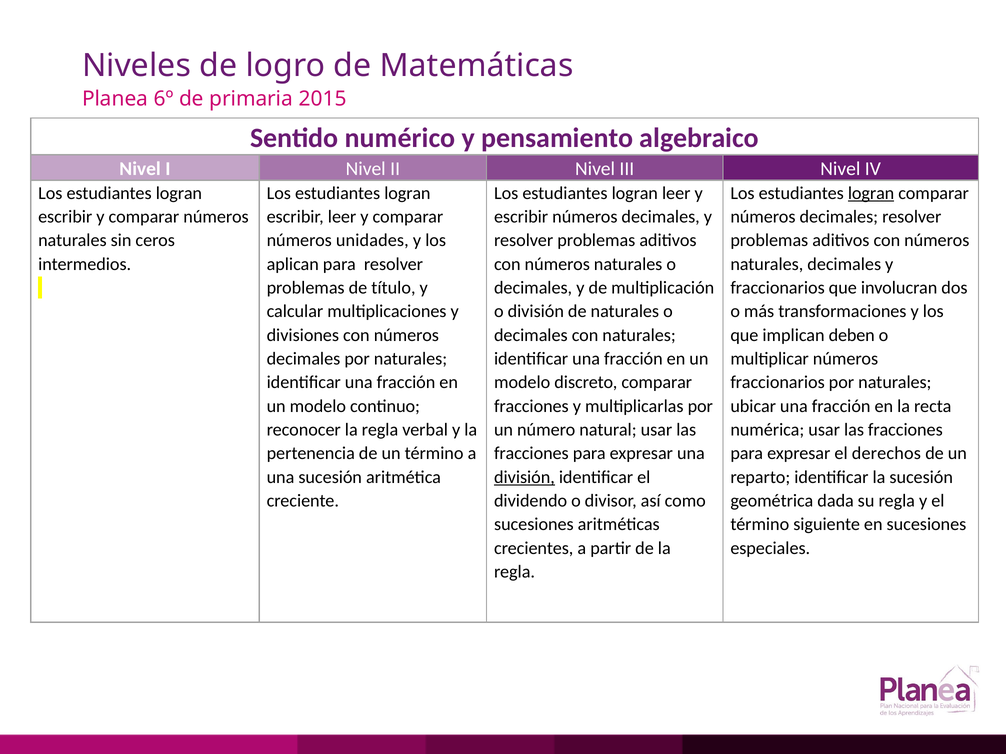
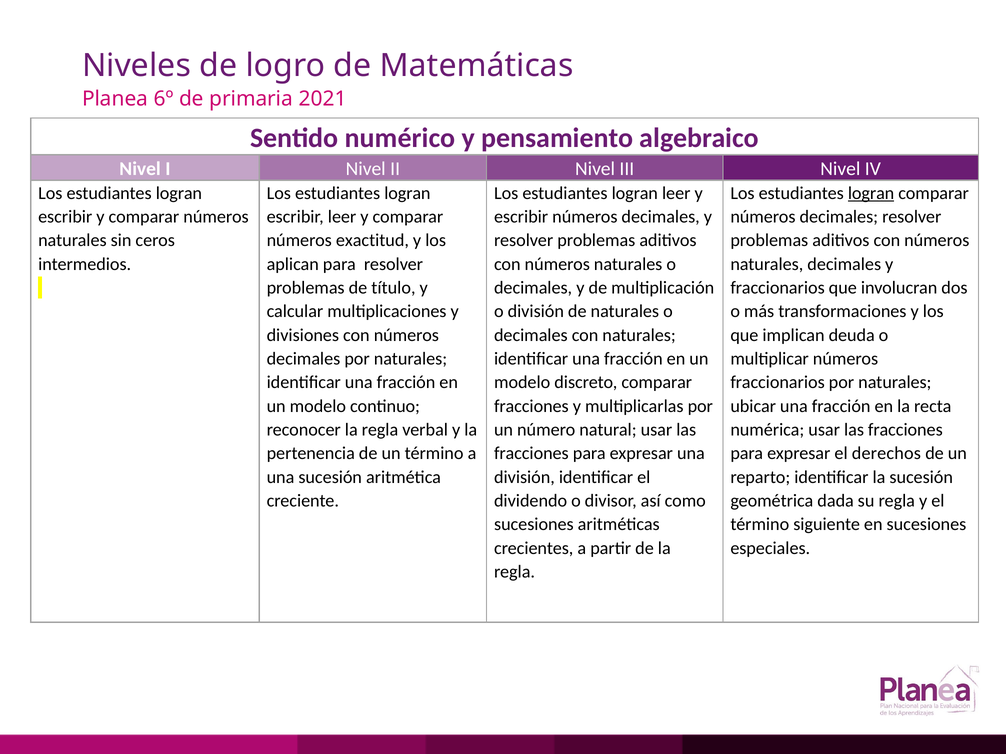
2015: 2015 -> 2021 (323, 99)
unidades: unidades -> exactitud (372, 241)
deben: deben -> deuda (852, 335)
división underline: present -> none (524, 477)
